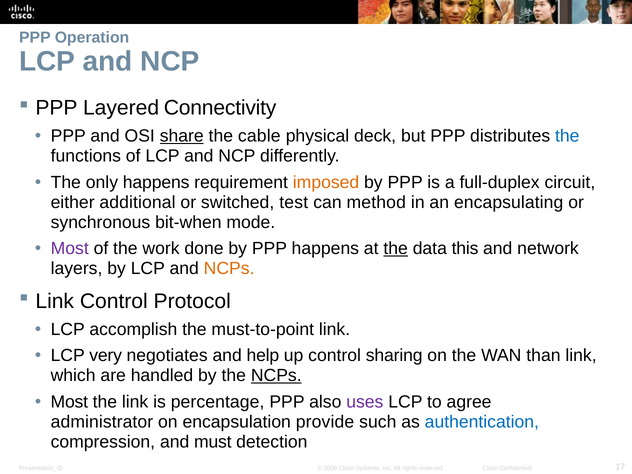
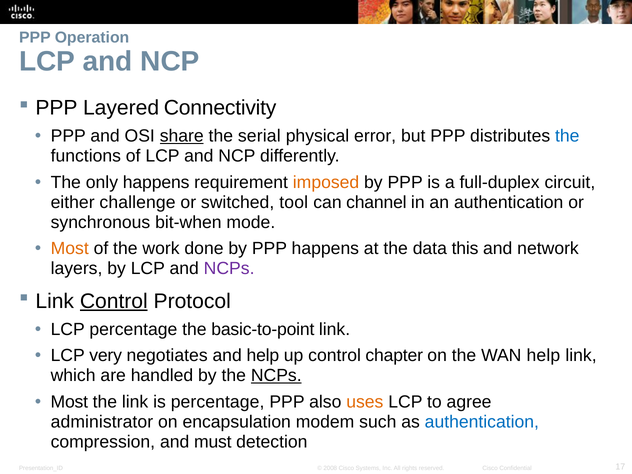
cable: cable -> serial (259, 136)
deck: deck -> error (375, 136)
additional: additional -> challenge (138, 202)
test: test -> tool (294, 202)
method: method -> channel (376, 202)
an encapsulating: encapsulating -> authentication (509, 202)
Most colour: purple -> orange (70, 249)
the underline: present -> none (396, 249)
NCPs colour: orange -> purple (229, 269)
Control underline: none -> present (114, 301)
LCP accomplish: accomplish -> percentage (133, 329)
must-to-point: must-to-point -> basic-to-point (263, 329)
sharing: sharing -> chapter (394, 356)
WAN than: than -> help (543, 356)
uses colour: purple -> orange (365, 402)
provide: provide -> modem (325, 422)
